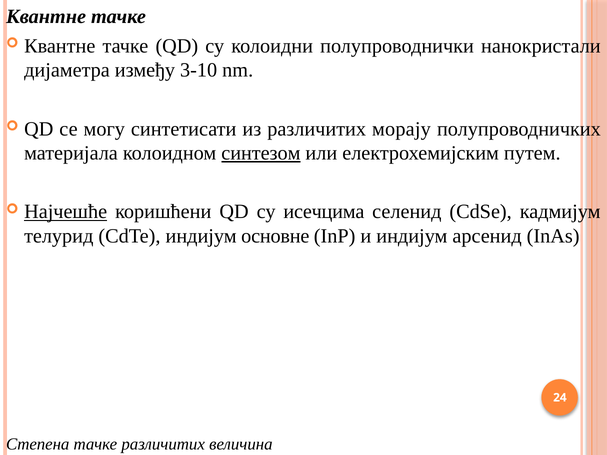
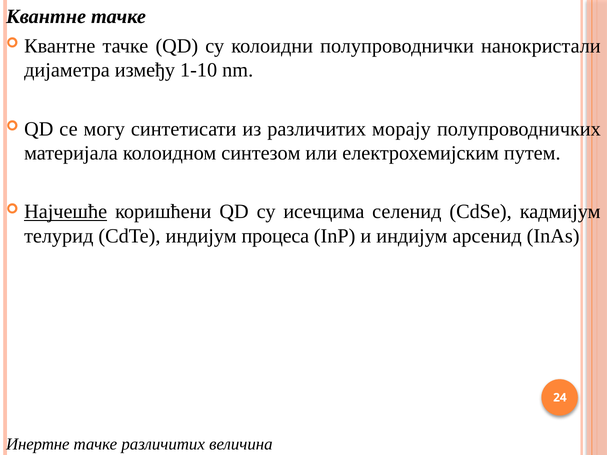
3-10: 3-10 -> 1-10 (199, 70)
синтезом underline: present -> none (261, 153)
основне: основне -> процеса (275, 236)
Степена: Степена -> Инертне (38, 444)
